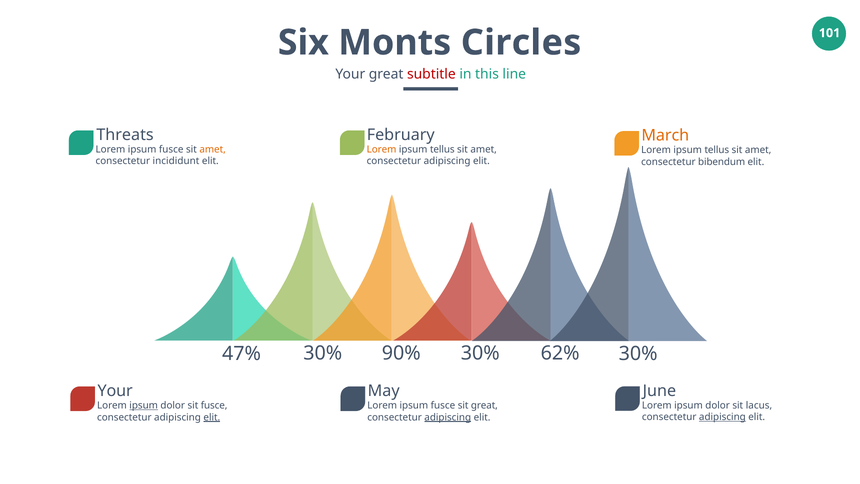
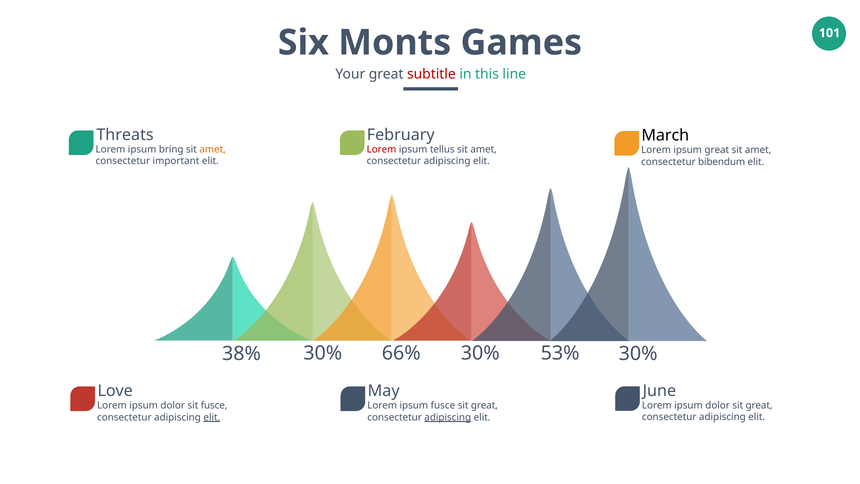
Circles: Circles -> Games (521, 43)
March colour: orange -> black (665, 135)
fusce: fusce -> bring (171, 149)
Lorem colour: orange -> red (382, 149)
tellus: tellus -> great (717, 150)
incididunt: incididunt -> important (176, 161)
47%: 47% -> 38% (242, 354)
90%: 90% -> 66% (401, 353)
62%: 62% -> 53% (560, 353)
Your: Your -> Love (115, 391)
dolor sit lacus: lacus -> great (759, 405)
ipsum underline: present -> none (144, 405)
adipiscing underline: present -> none (722, 417)
